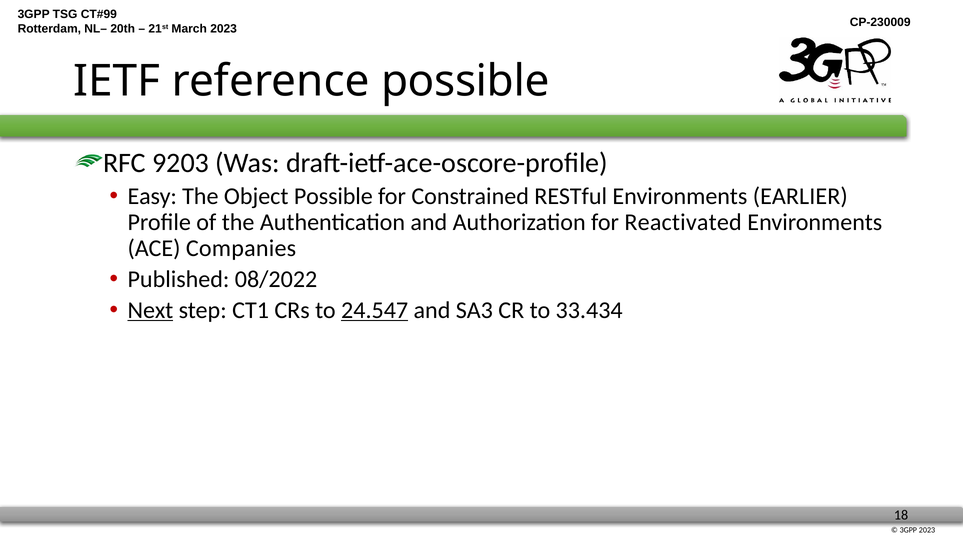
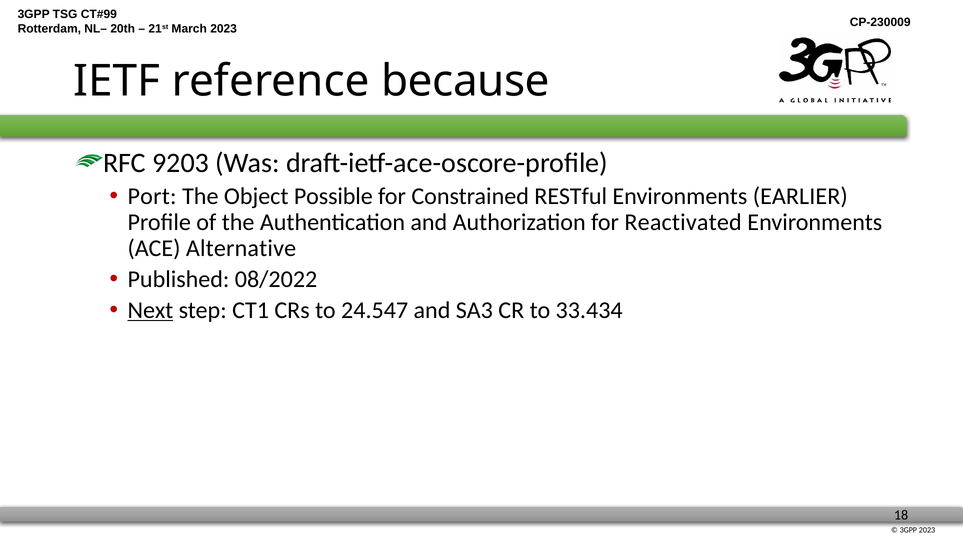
reference possible: possible -> because (465, 81)
Easy: Easy -> Port (152, 196)
Companies: Companies -> Alternative (241, 248)
24.547 underline: present -> none (375, 310)
